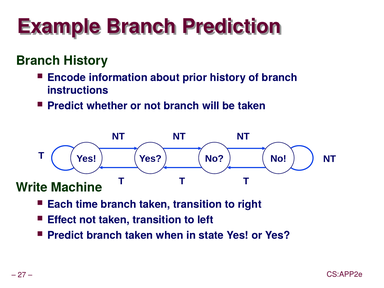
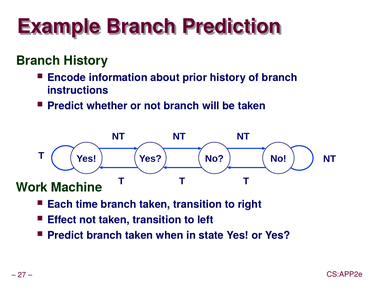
Write: Write -> Work (32, 187)
